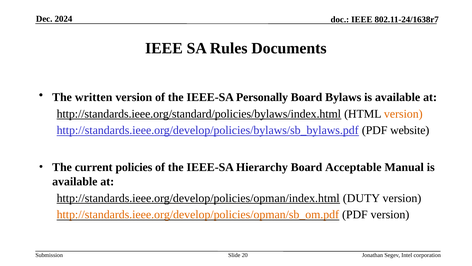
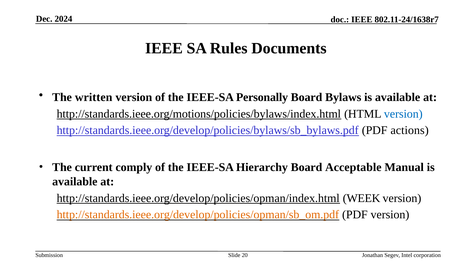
http://standards.ieee.org/standard/policies/bylaws/index.html: http://standards.ieee.org/standard/policies/bylaws/index.html -> http://standards.ieee.org/motions/policies/bylaws/index.html (199, 114)
version colour: orange -> blue (403, 114)
website: website -> actions (410, 130)
policies: policies -> comply (134, 167)
DUTY: DUTY -> WEEK (362, 198)
